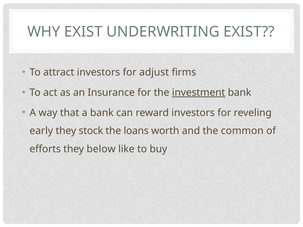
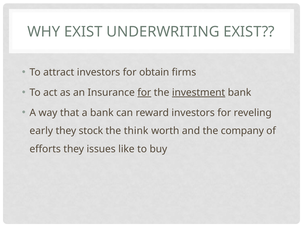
adjust: adjust -> obtain (154, 72)
for underline: none -> present (144, 93)
loans: loans -> think (136, 131)
common: common -> company (242, 131)
below: below -> issues (101, 149)
